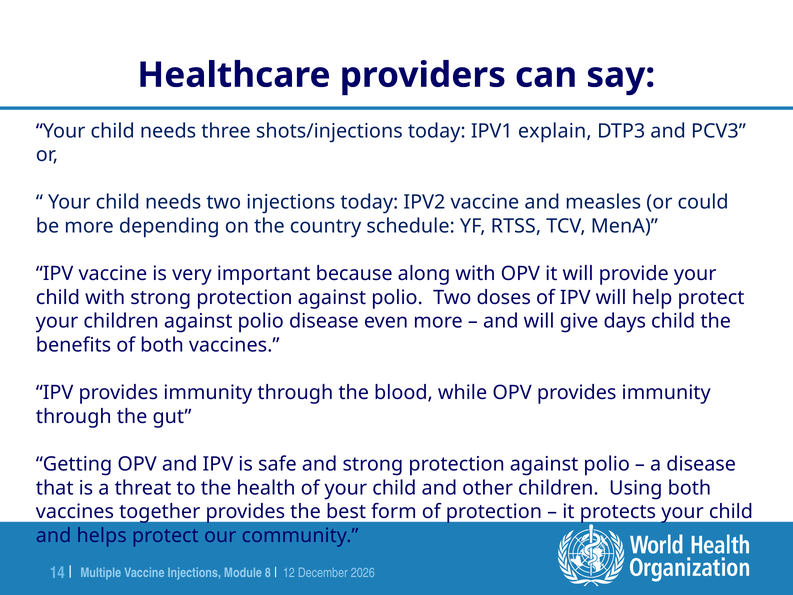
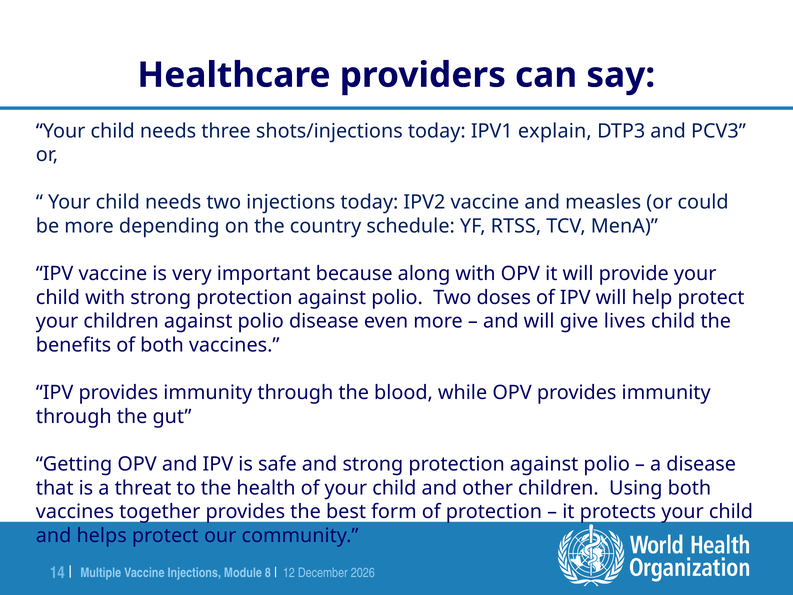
days: days -> lives (625, 321)
